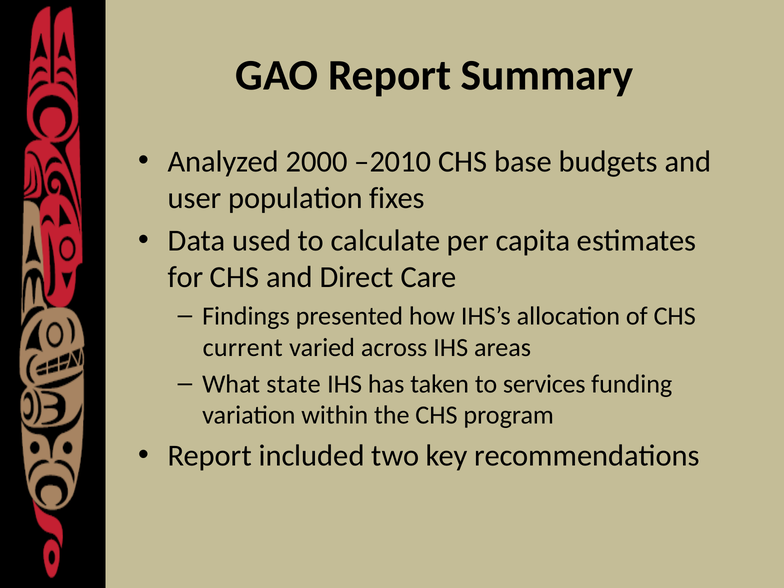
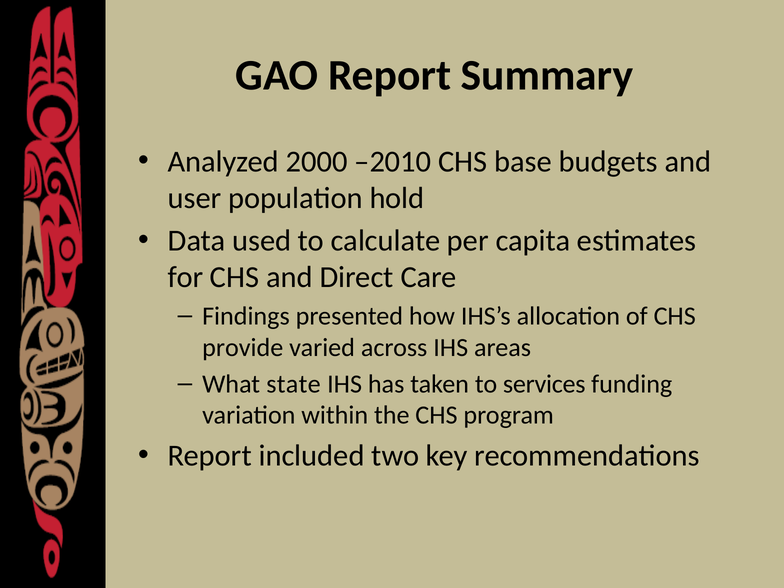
fixes: fixes -> hold (397, 198)
current: current -> provide (243, 347)
